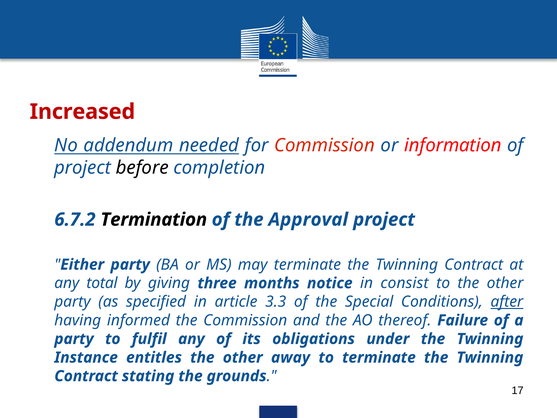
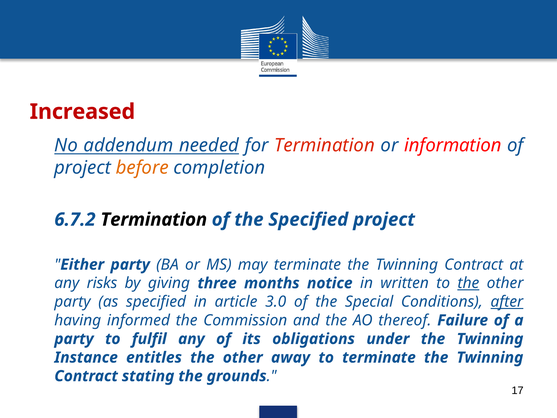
for Commission: Commission -> Termination (325, 145)
before colour: black -> orange (142, 167)
the Approval: Approval -> Specified (308, 219)
total: total -> risks (102, 283)
consist: consist -> written (405, 283)
the underline: none -> present (468, 283)
3.3: 3.3 -> 3.0 (276, 302)
